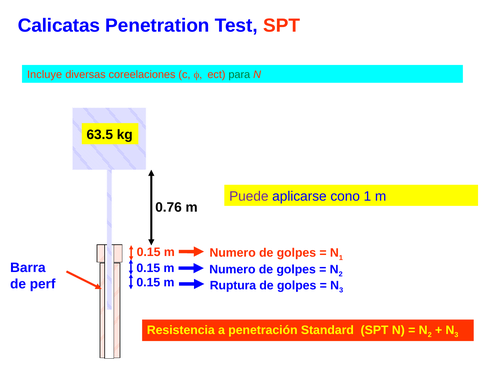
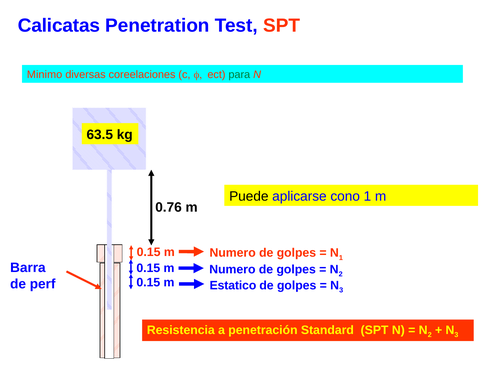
Incluye: Incluye -> Minimo (45, 75)
Puede colour: purple -> black (249, 196)
Ruptura: Ruptura -> Estatico (233, 285)
